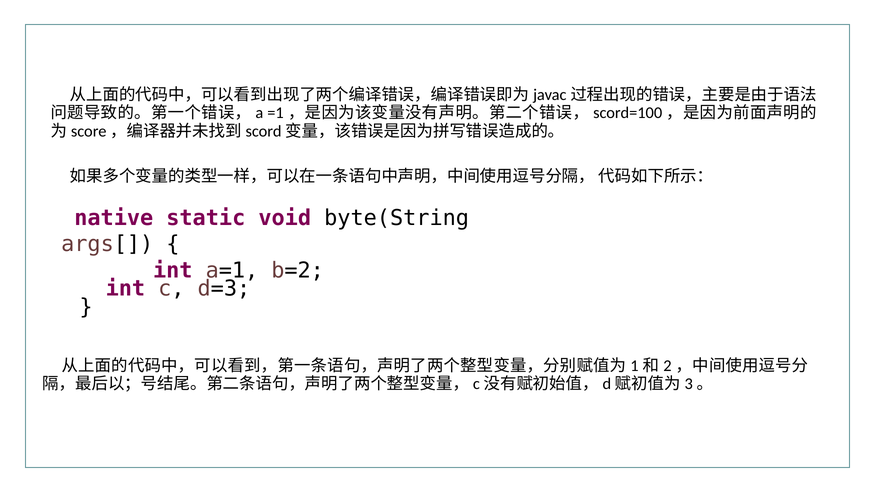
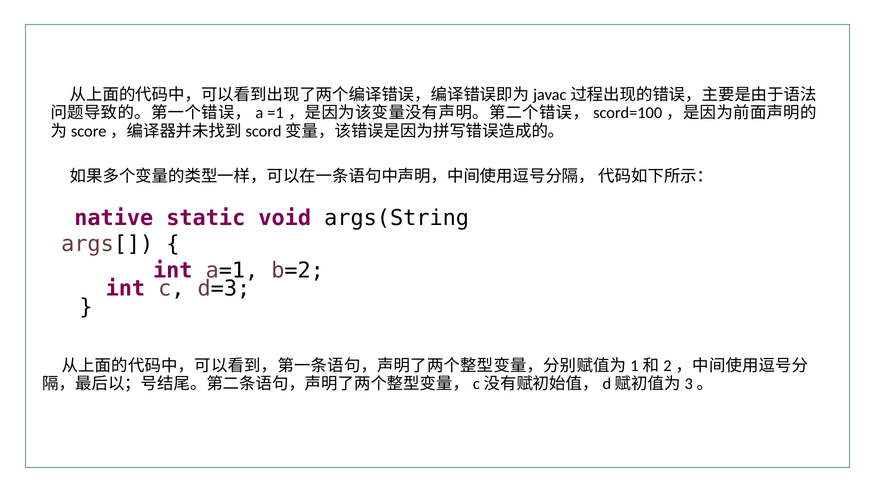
byte(String: byte(String -> args(String (397, 218)
